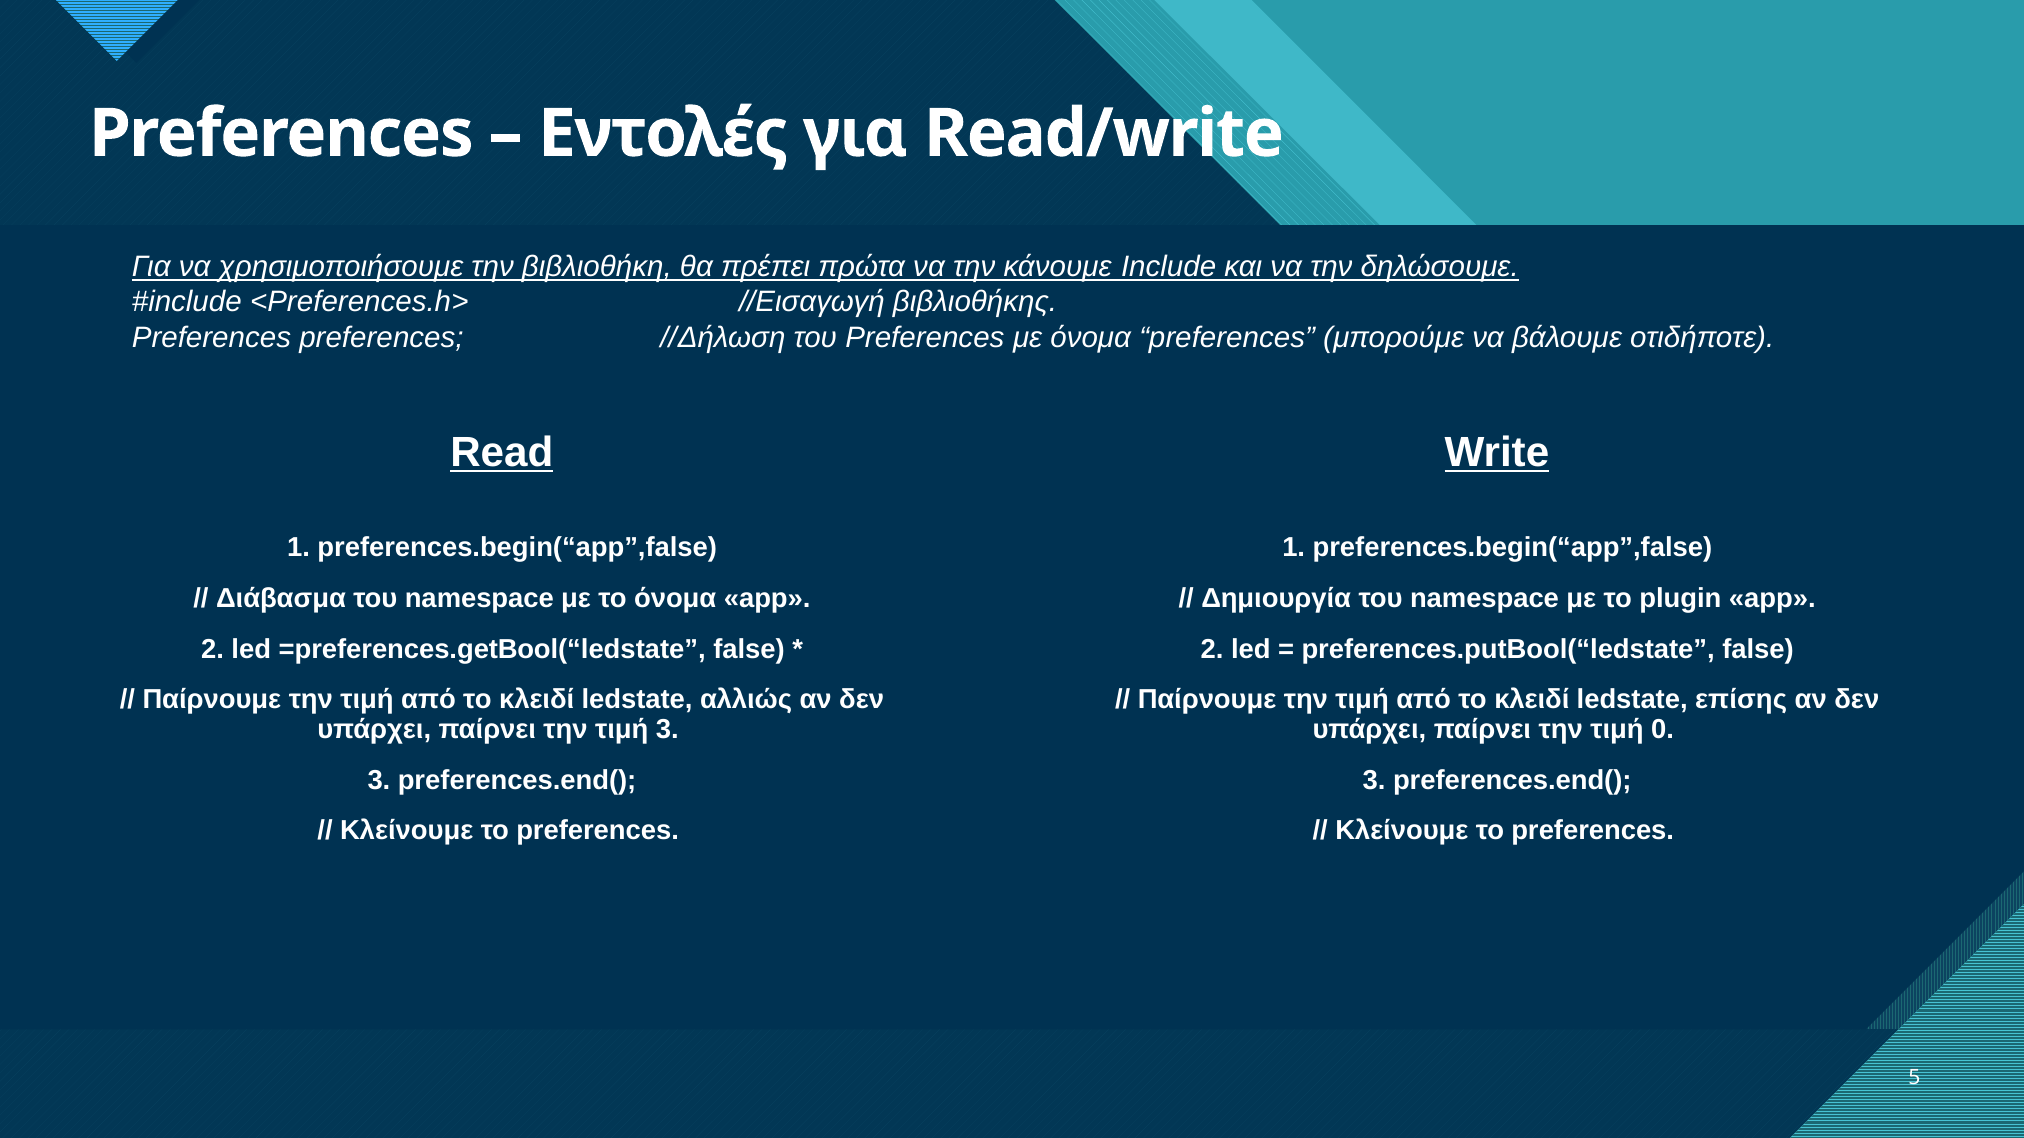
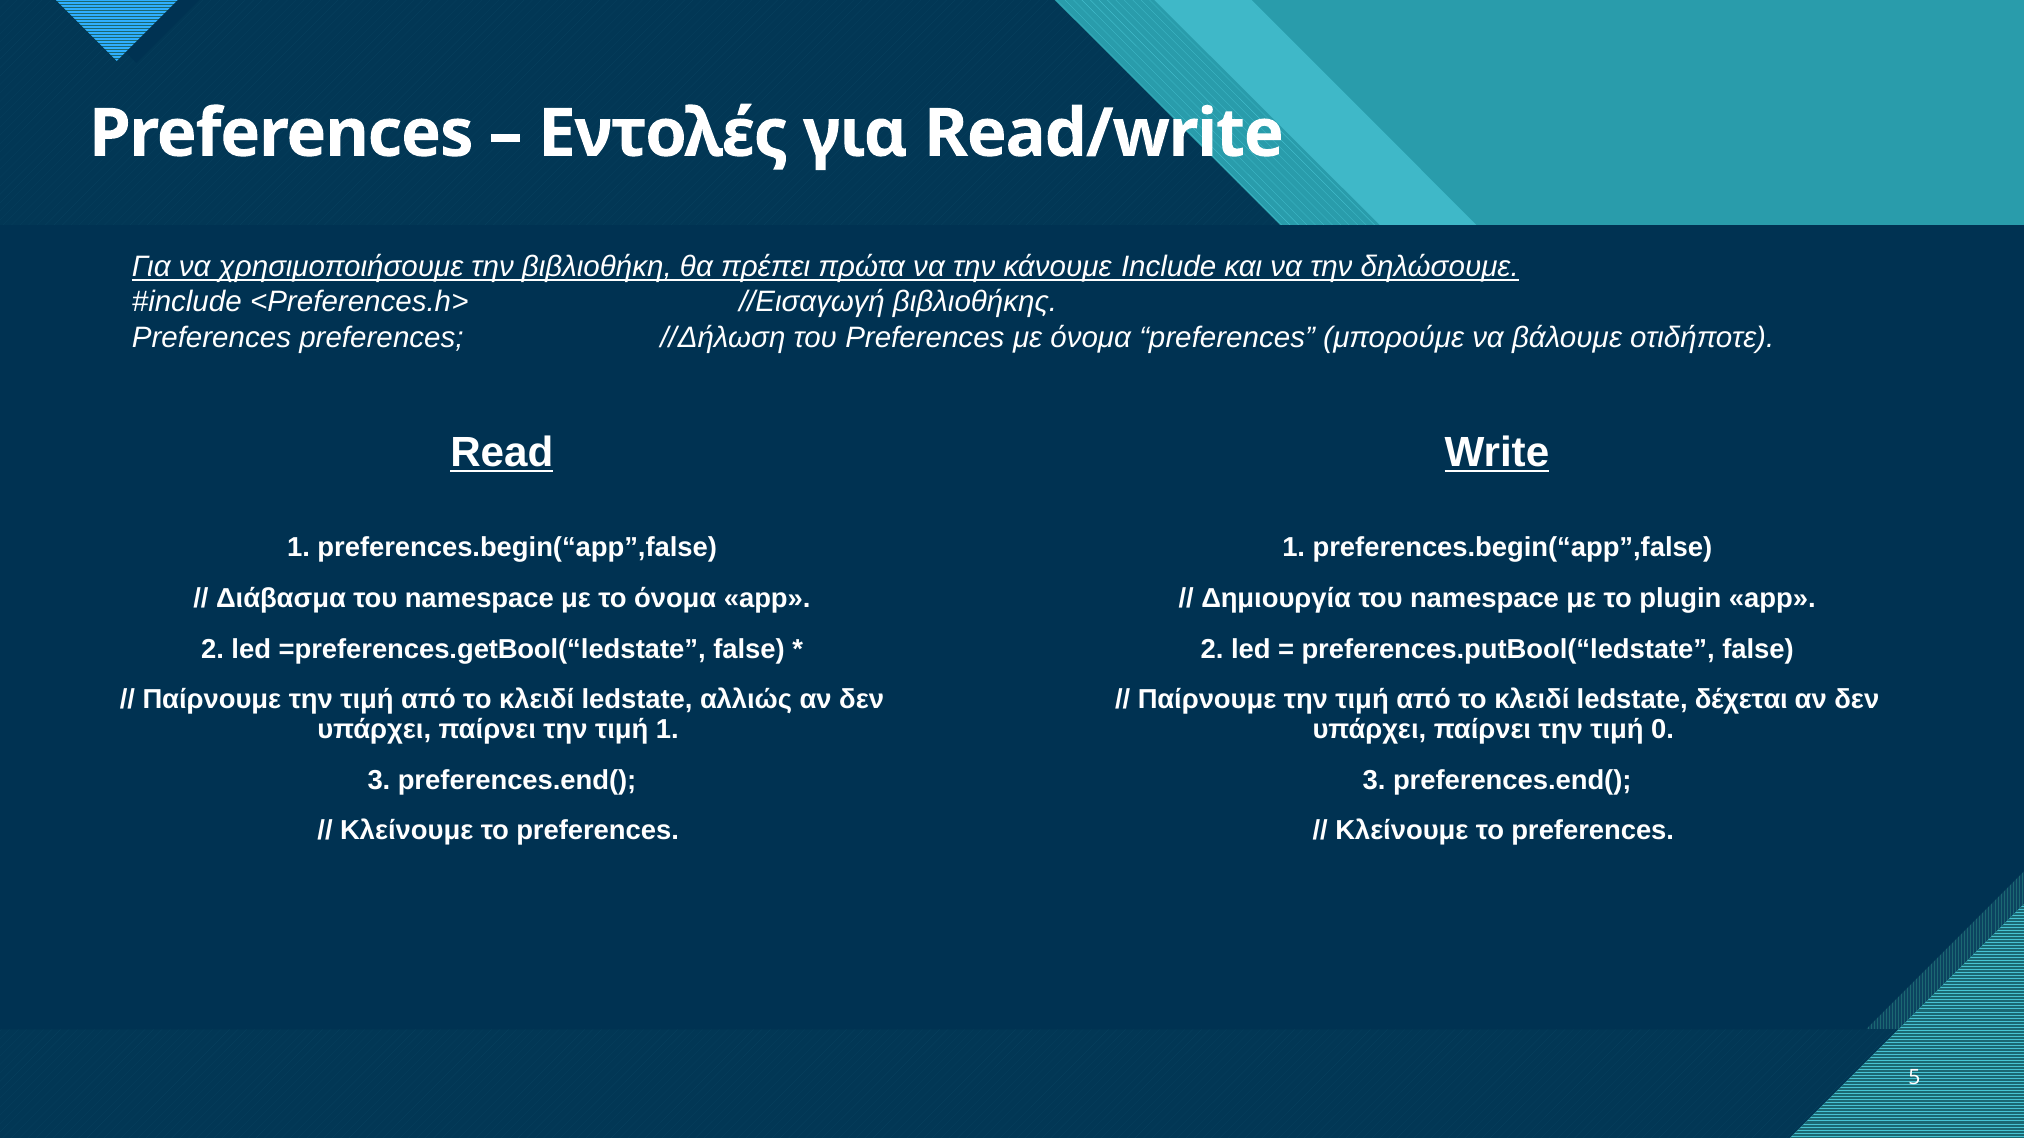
επίσης: επίσης -> δέχεται (1741, 700)
τιμή 3: 3 -> 1 (667, 730)
